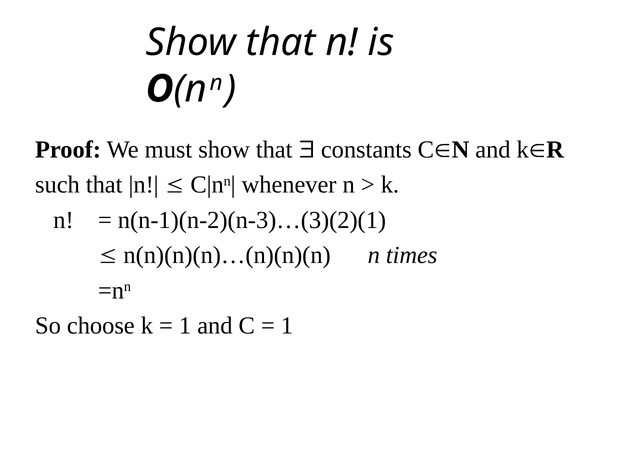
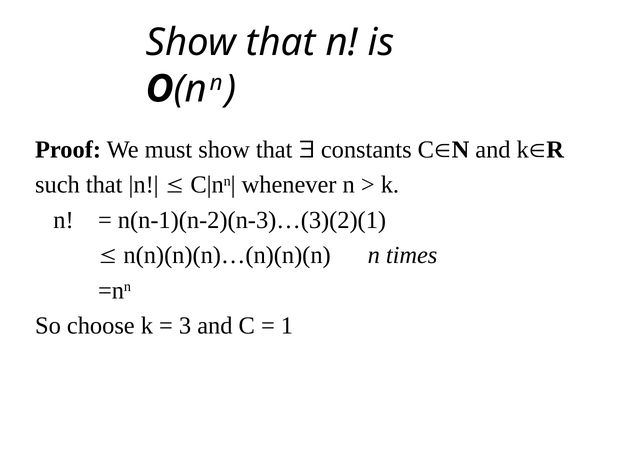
1: 1 -> 3 (185, 326)
